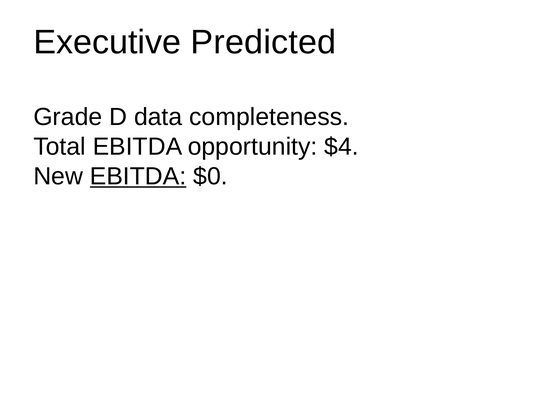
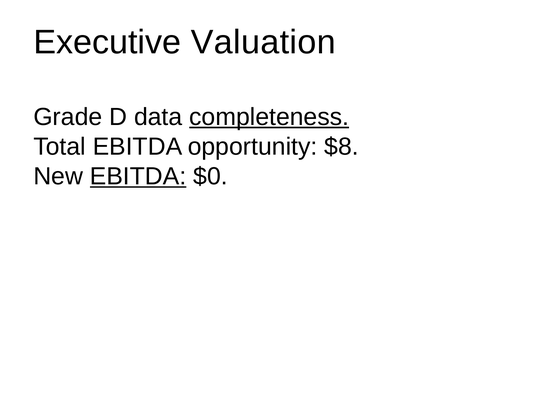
Predicted: Predicted -> Valuation (263, 42)
completeness underline: none -> present (269, 117)
$4: $4 -> $8 (341, 147)
